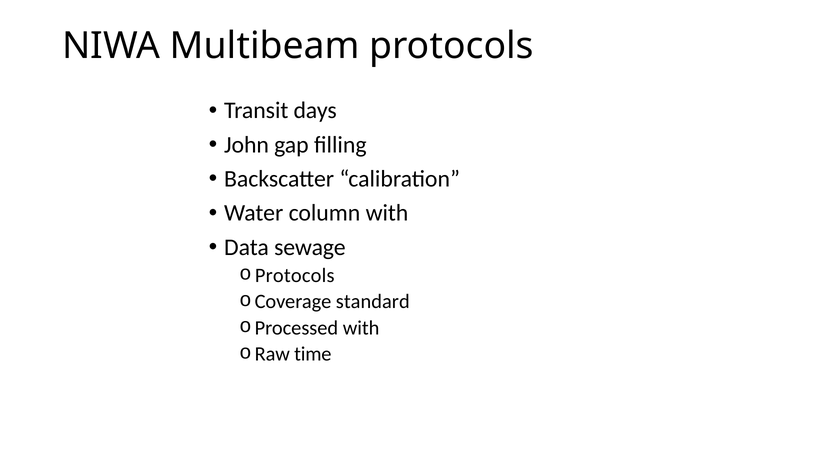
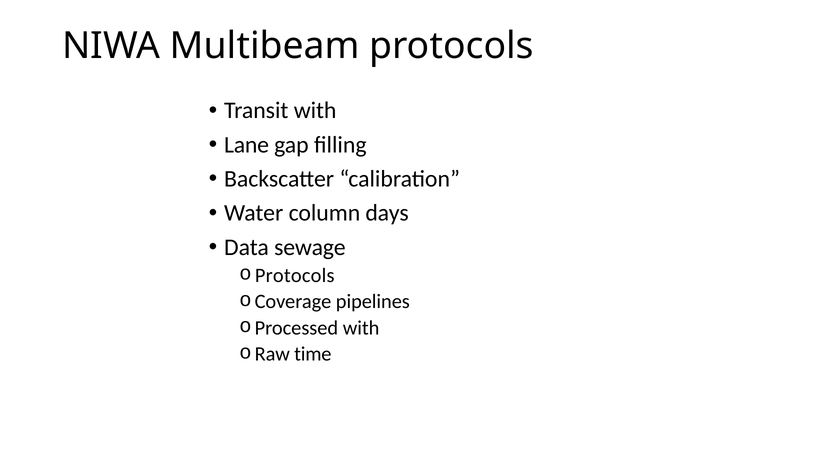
Transit days: days -> with (315, 110)
John: John -> Lane (247, 145)
column with: with -> days (387, 213)
standard: standard -> pipelines (373, 301)
